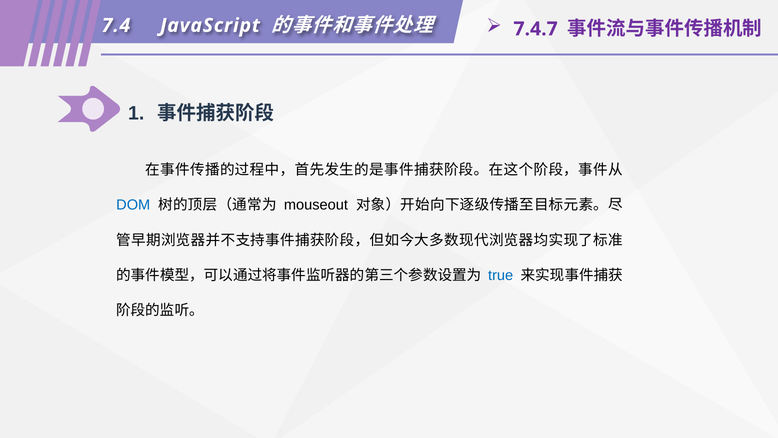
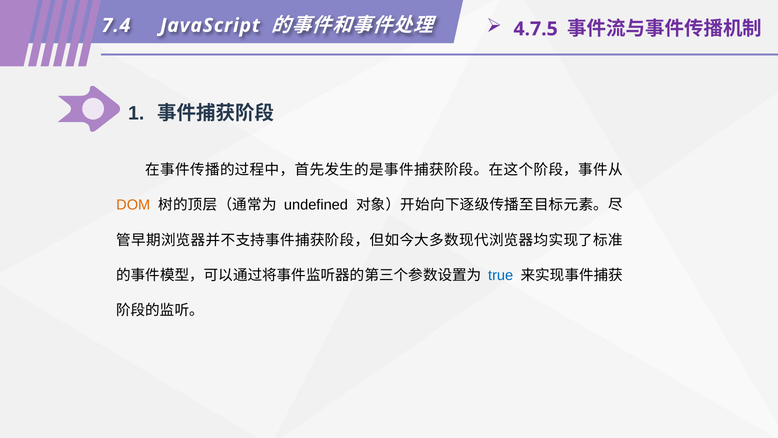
7.4.7: 7.4.7 -> 4.7.5 (536, 29)
DOM colour: blue -> orange (133, 205)
mouseout: mouseout -> undefined (316, 205)
